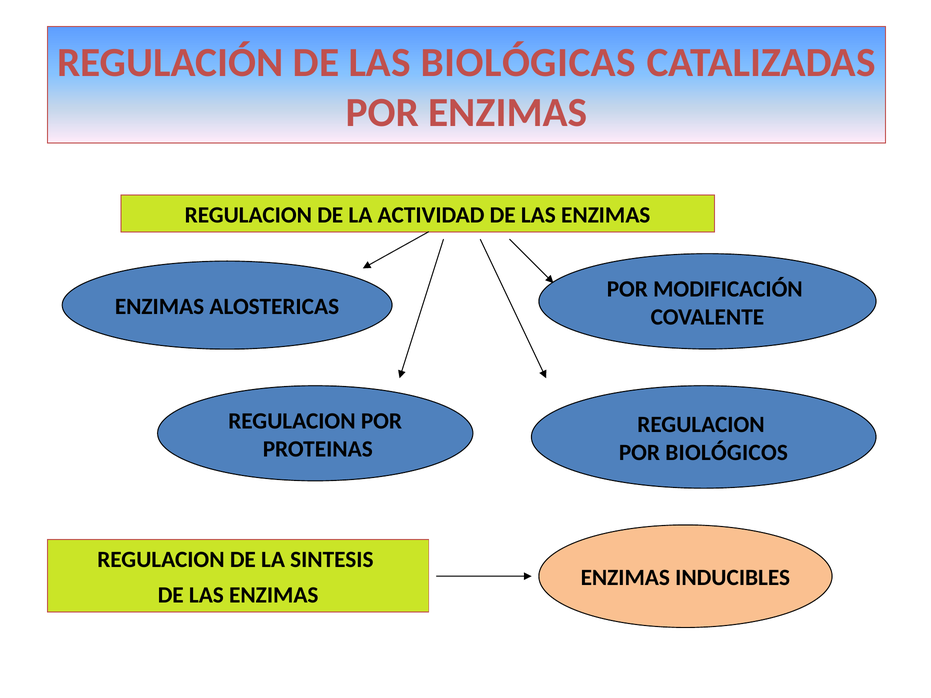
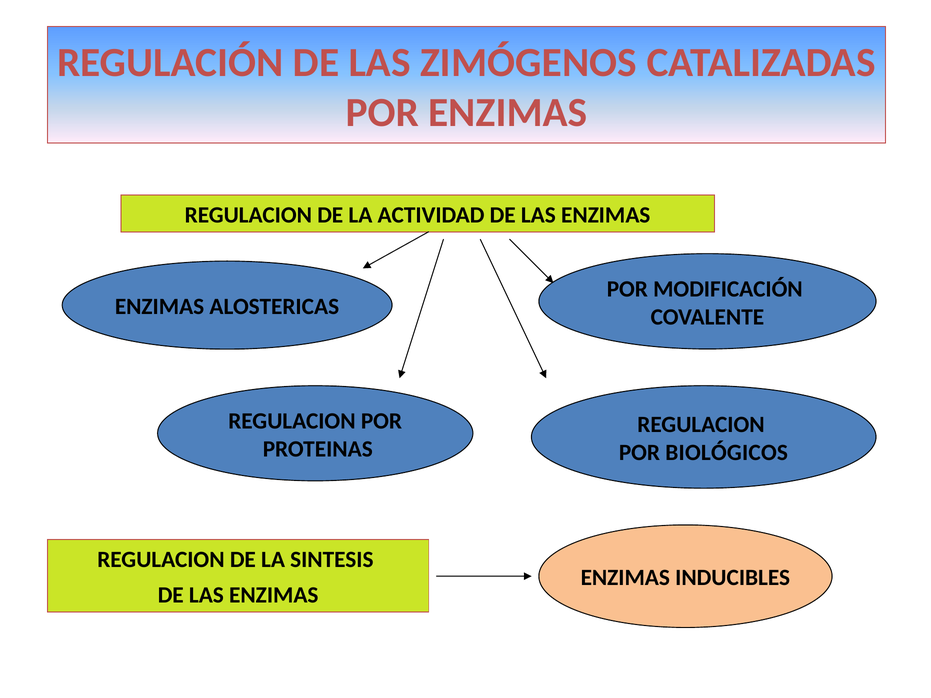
BIOLÓGICAS: BIOLÓGICAS -> ZIMÓGENOS (529, 63)
